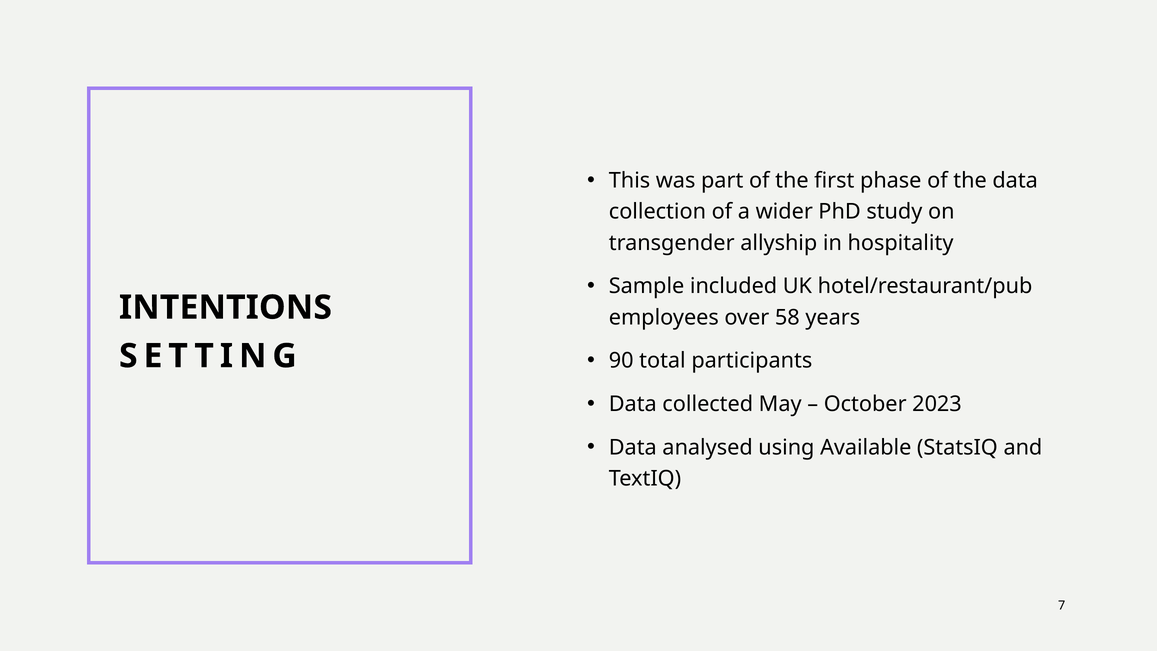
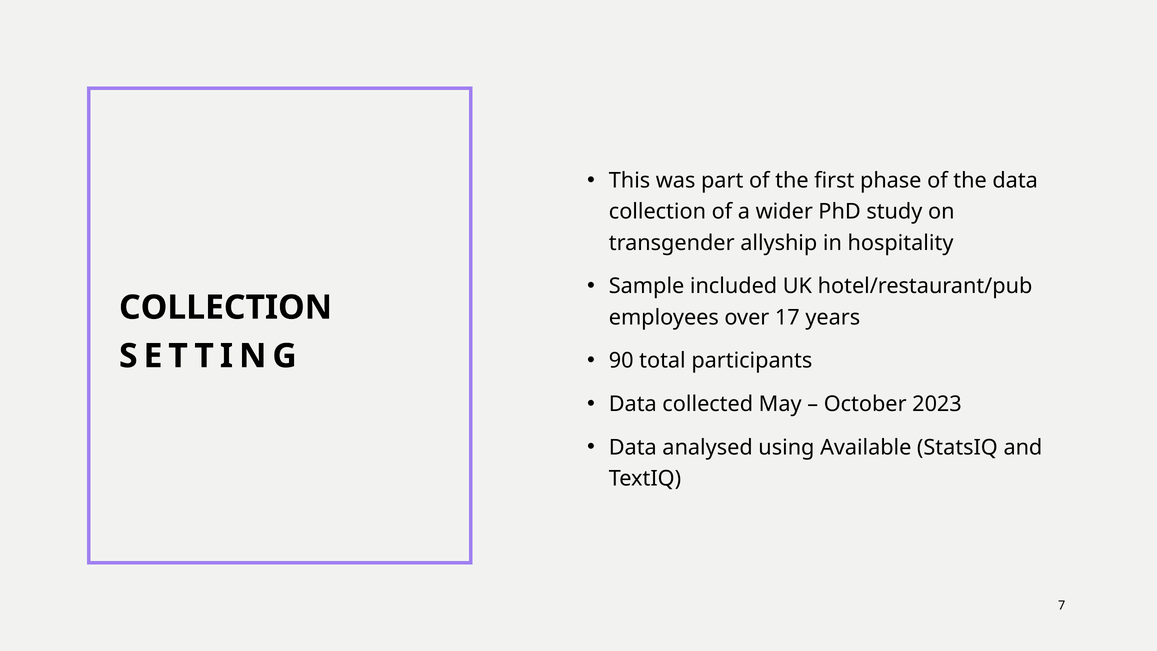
INTENTIONS: INTENTIONS -> COLLECTION (226, 307)
58: 58 -> 17 (787, 317)
